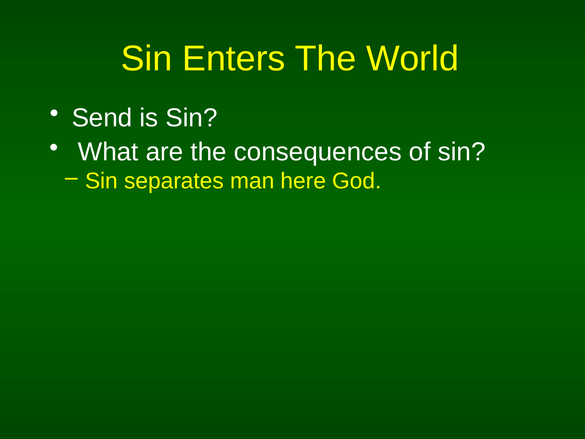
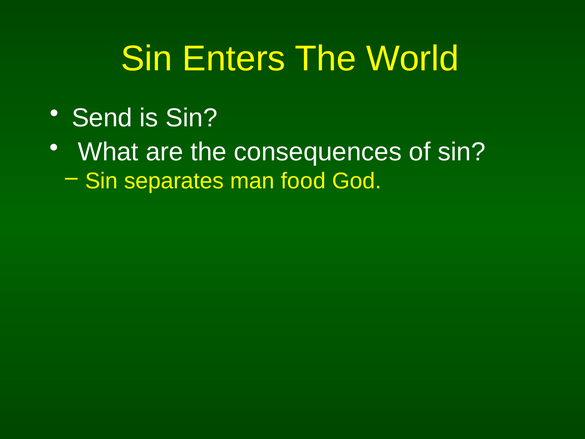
here: here -> food (303, 181)
